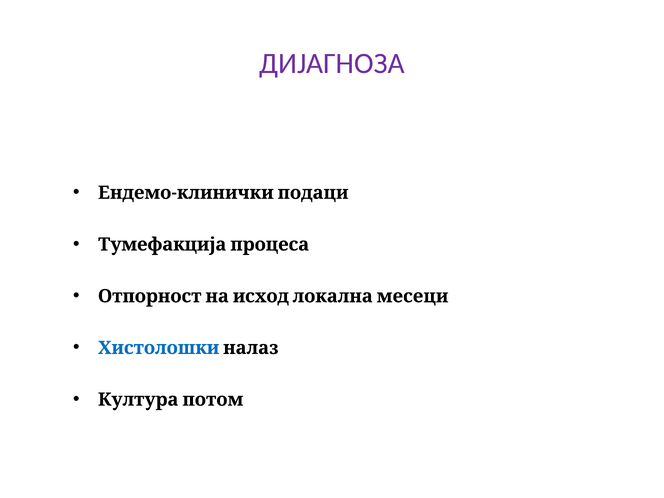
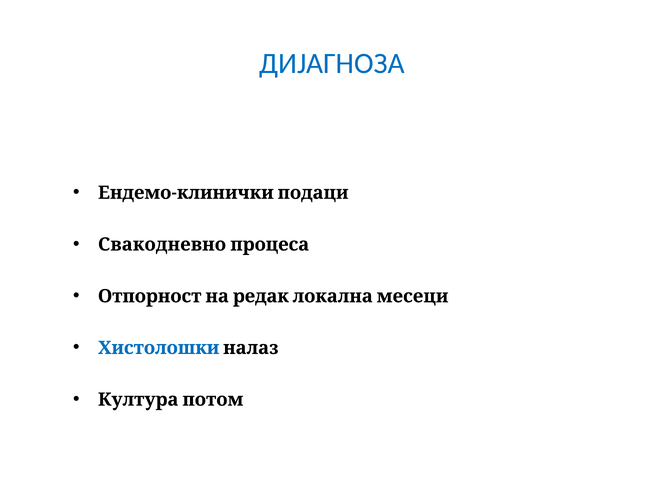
ДИЈАГНОЗА colour: purple -> blue (332, 64)
Тумефакција: Тумефакција -> Свакодневно (162, 244)
исход: исход -> редак (261, 296)
